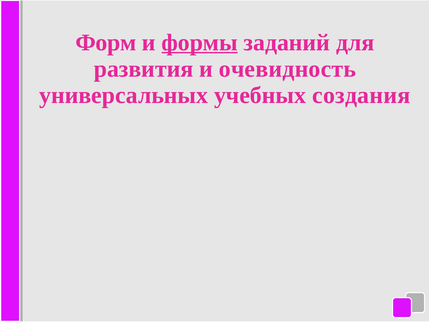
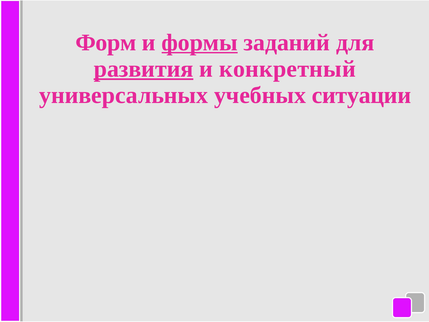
развития underline: none -> present (144, 69)
очевидность: очевидность -> конкретный (287, 69)
создания: создания -> ситуации (362, 95)
